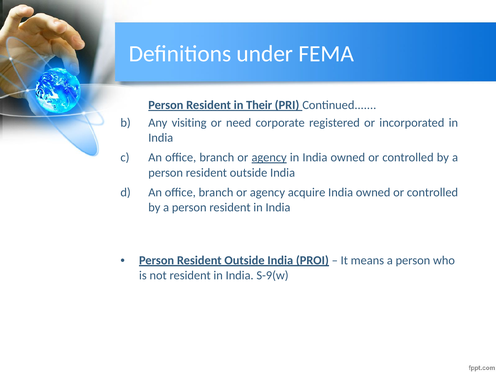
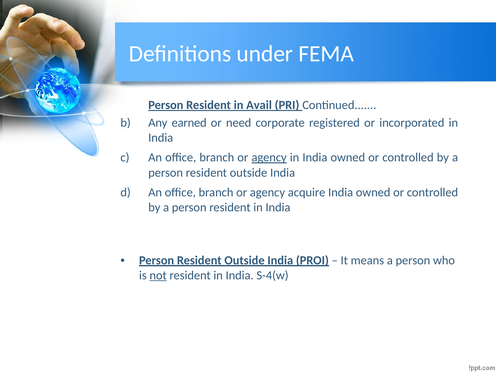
Their: Their -> Avail (259, 105)
visiting: visiting -> earned (189, 123)
not underline: none -> present (158, 275)
S-9(w: S-9(w -> S-4(w (272, 275)
